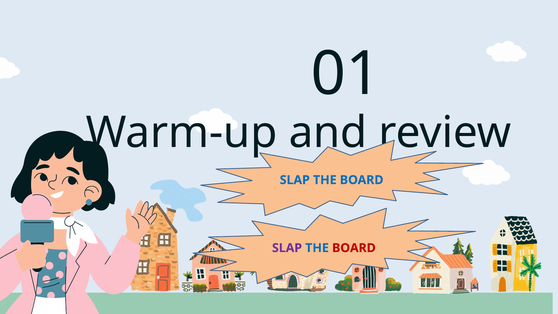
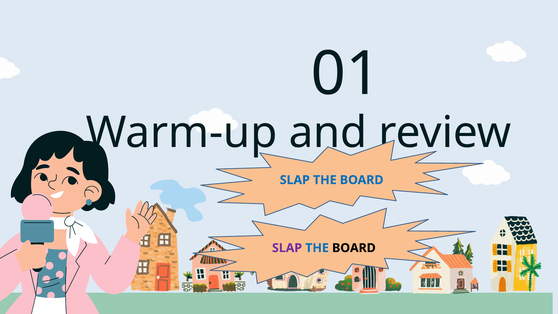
BOARD colour: red -> black (354, 248)
